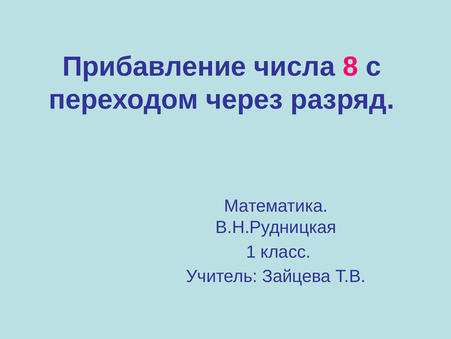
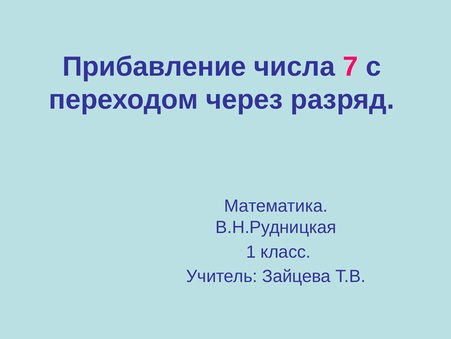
8: 8 -> 7 (351, 66)
